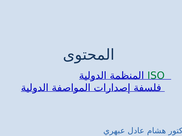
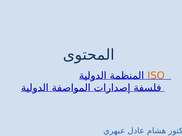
ISO colour: green -> orange (156, 76)
